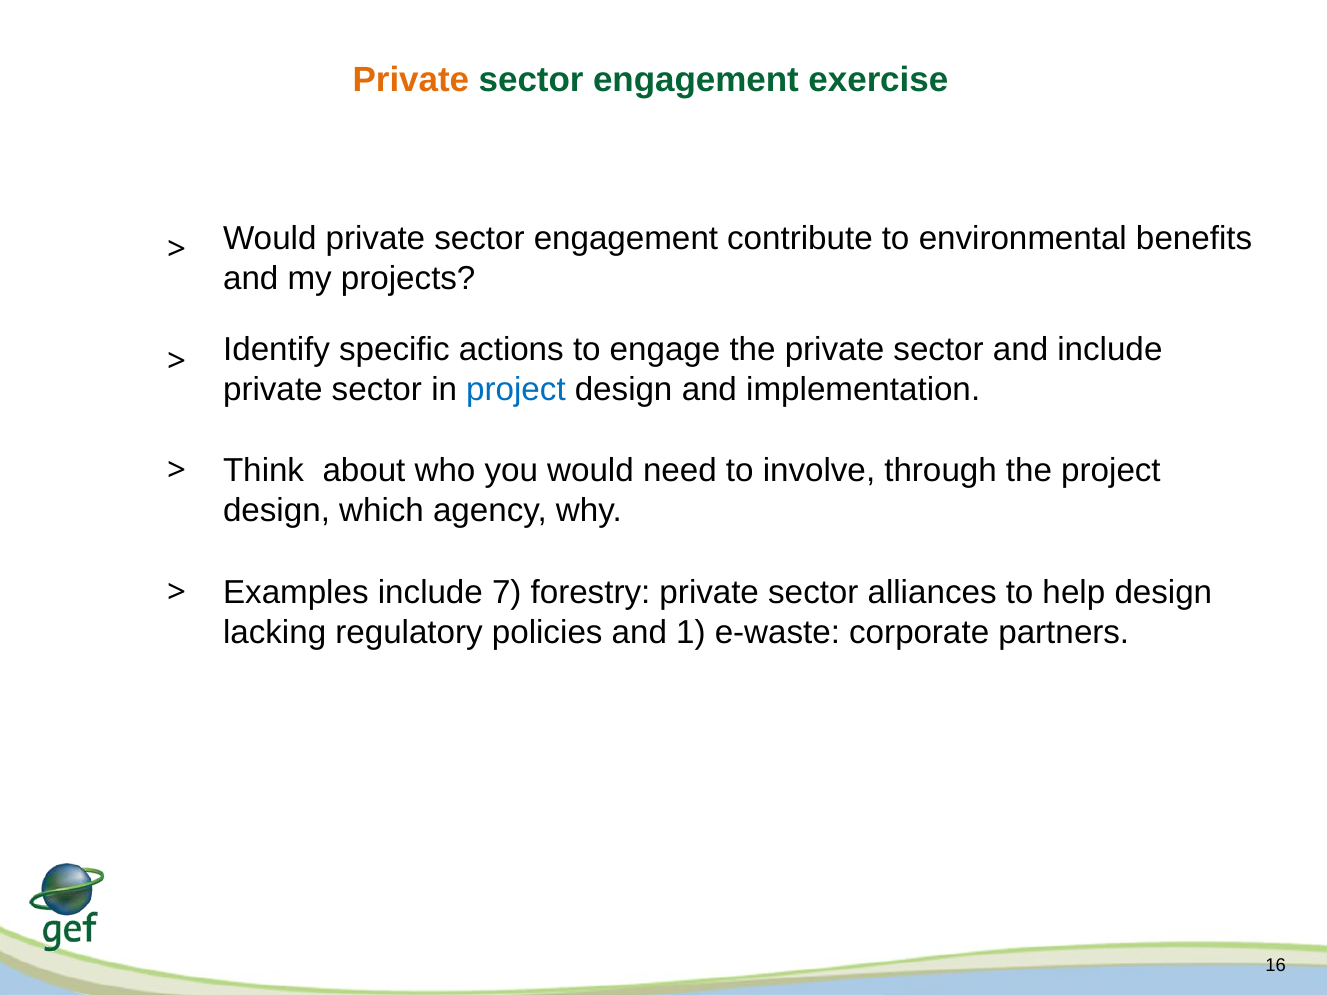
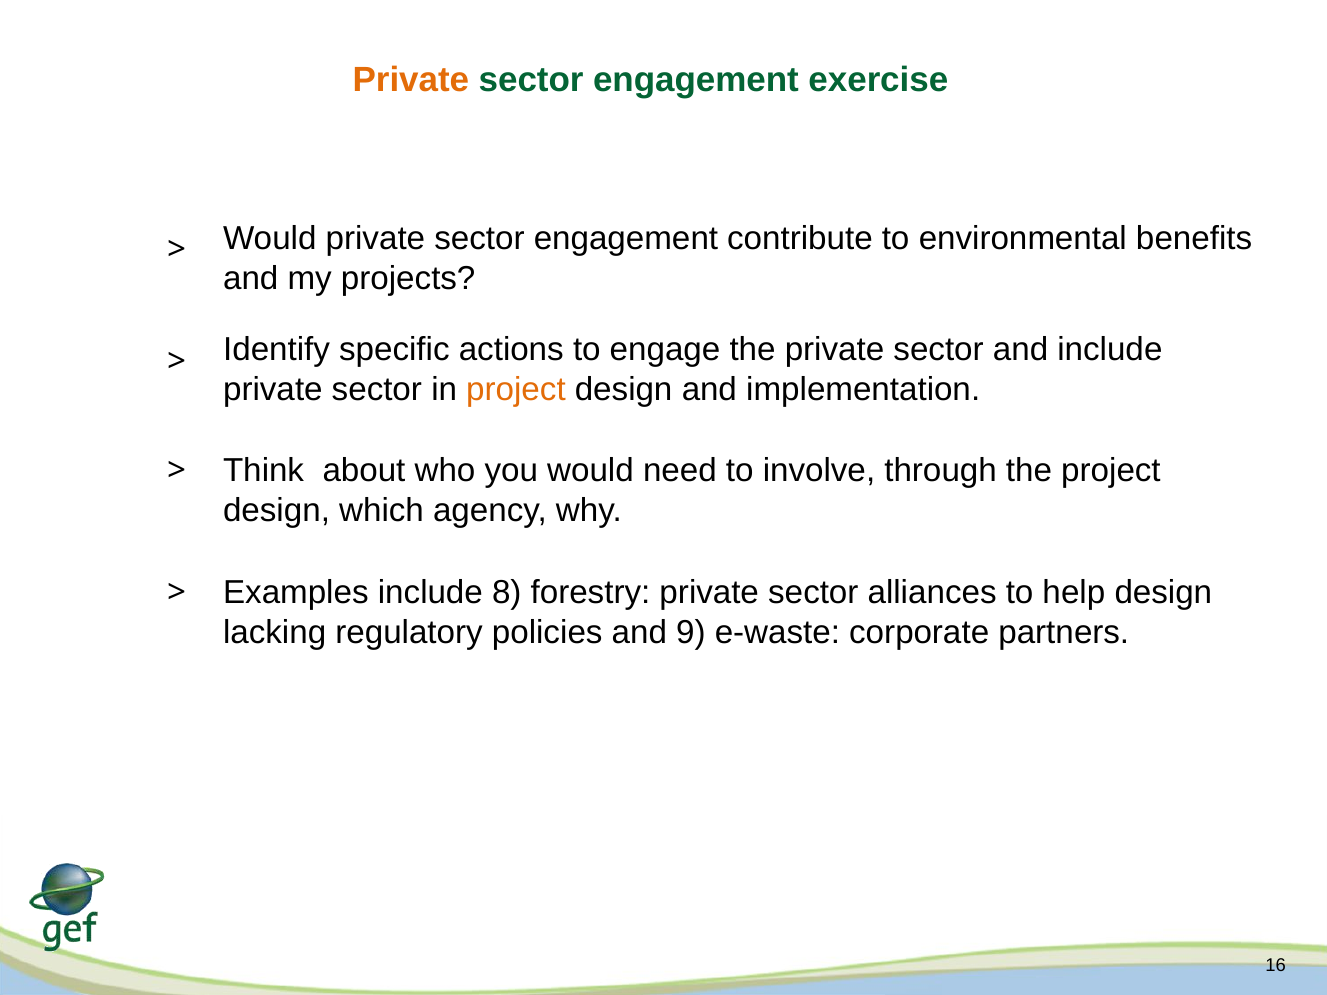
project colour: blue -> orange (516, 389)
7: 7 -> 8 (507, 593)
1: 1 -> 9 (691, 632)
